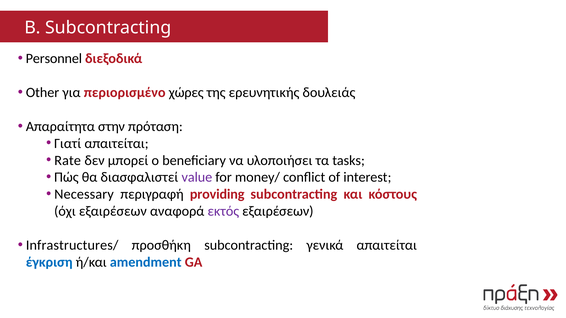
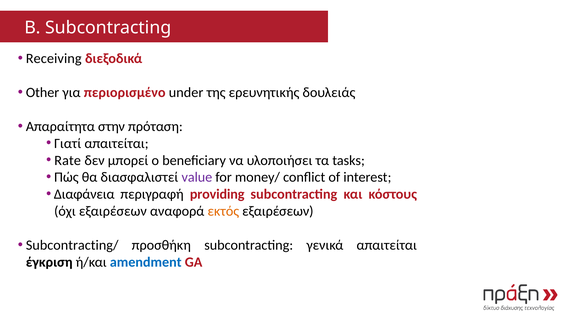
Personnel: Personnel -> Receiving (54, 59)
χώρες: χώρες -> under (186, 93)
Necessary: Necessary -> Διαφάνεια (84, 195)
εκτός colour: purple -> orange (223, 212)
Infrastructures/: Infrastructures/ -> Subcontracting/ (72, 245)
έγκριση colour: blue -> black (49, 262)
